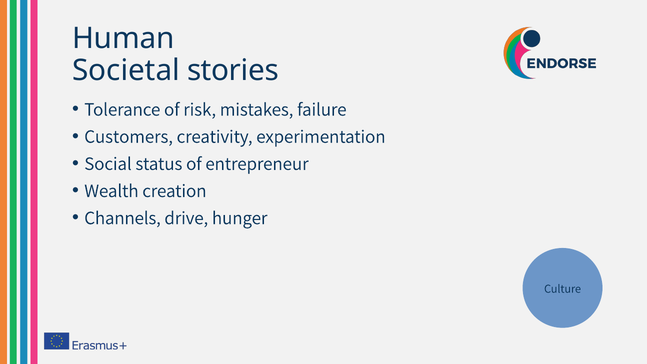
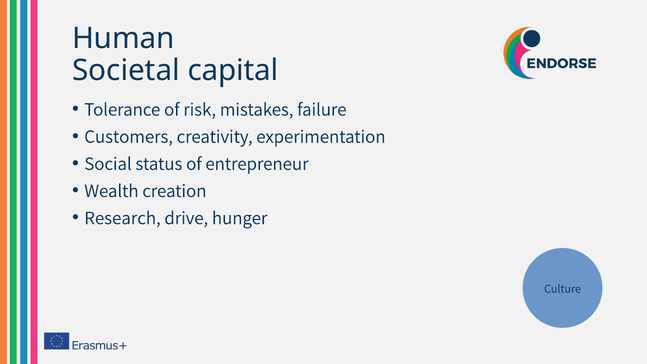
stories: stories -> capital (233, 70)
Channels: Channels -> Research (122, 218)
